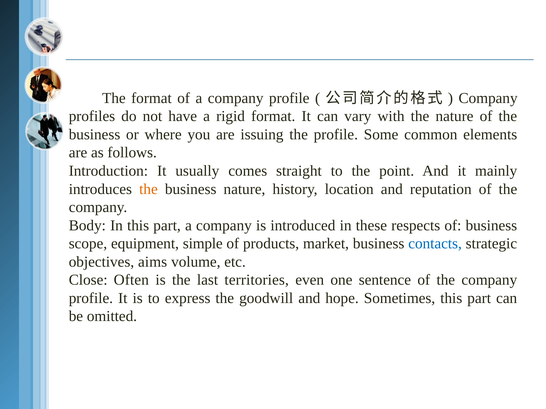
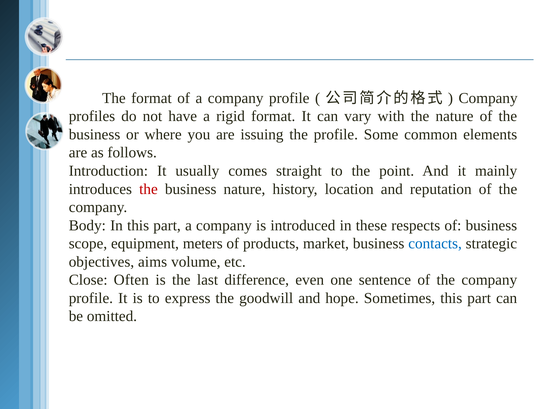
the colour: orange -> red (148, 189)
simple: simple -> meters (203, 244)
territories: territories -> difference (257, 280)
